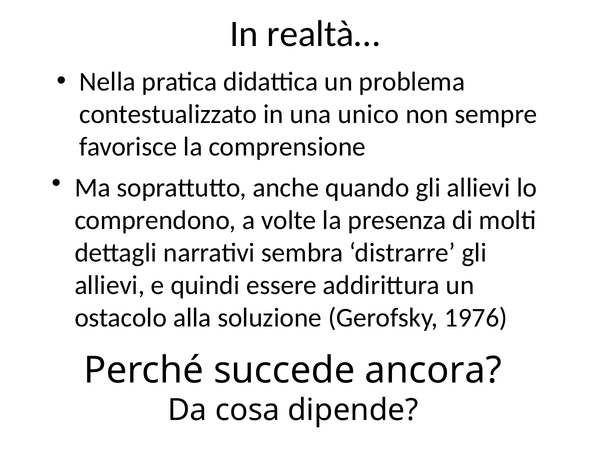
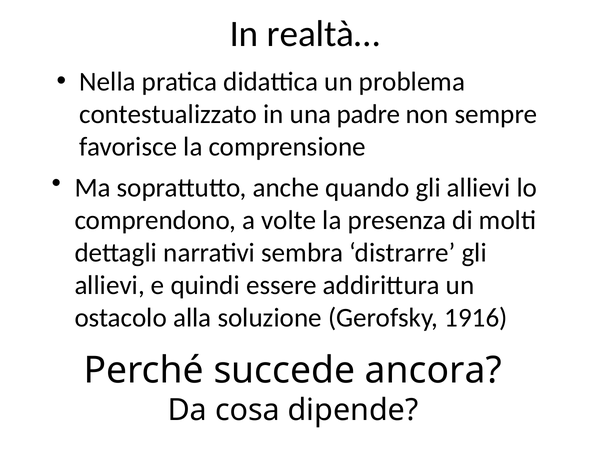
unico: unico -> padre (369, 114)
1976: 1976 -> 1916 (476, 318)
